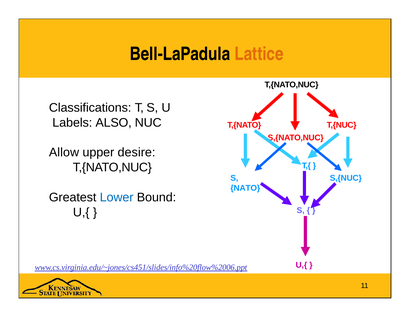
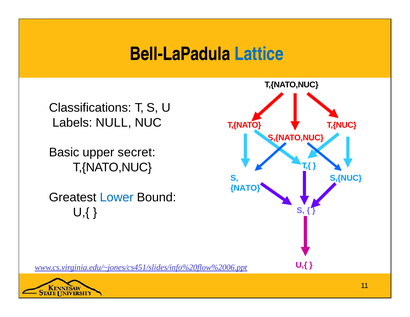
Lattice colour: orange -> blue (259, 54)
ALSO: ALSO -> NULL (113, 123)
Allow: Allow -> Basic (64, 152)
desire: desire -> secret (137, 152)
